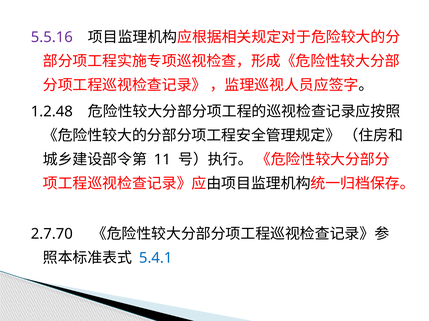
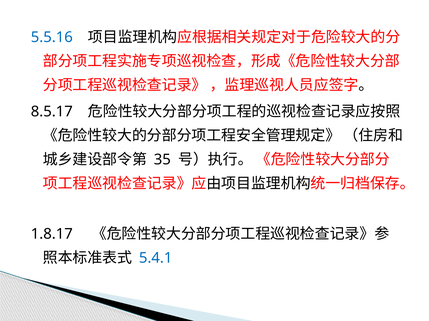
5.5.16 colour: purple -> blue (52, 37)
1.2.48: 1.2.48 -> 8.5.17 (52, 112)
11: 11 -> 35 (162, 160)
2.7.70: 2.7.70 -> 1.8.17 (52, 235)
